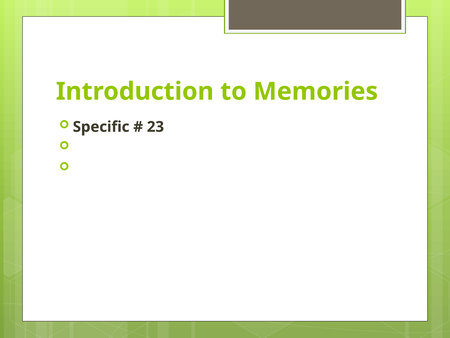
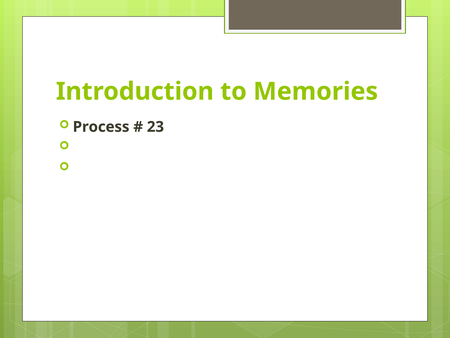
Specific: Specific -> Process (101, 127)
